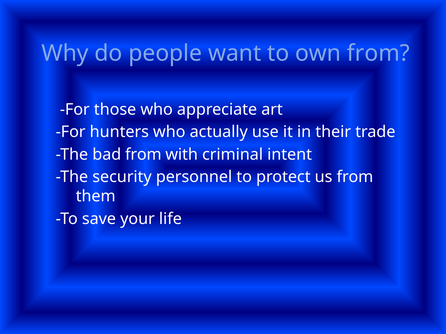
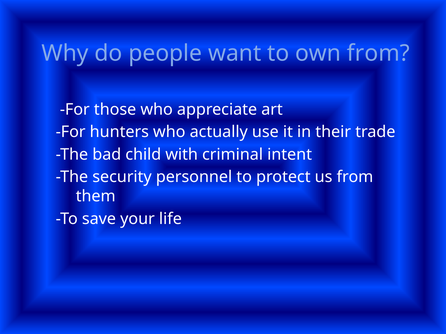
bad from: from -> child (143, 155)
